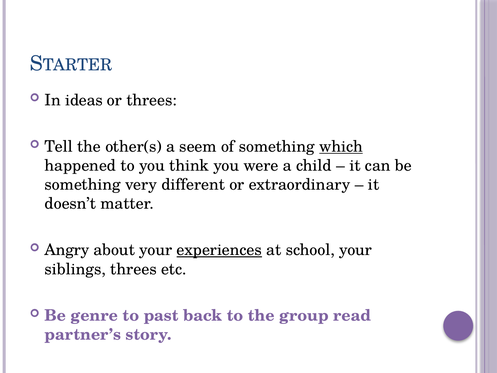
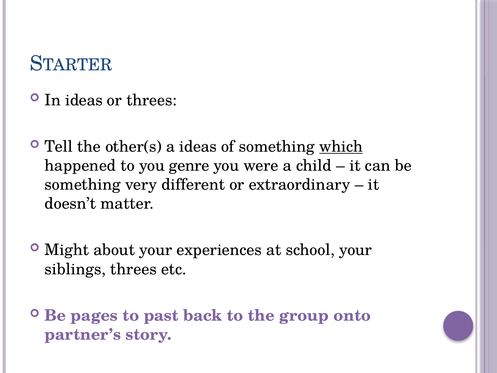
a seem: seem -> ideas (198, 146)
think: think -> genre (189, 165)
Angry: Angry -> Might (67, 250)
experiences underline: present -> none (219, 250)
genre: genre -> pages (94, 315)
read: read -> onto (352, 315)
